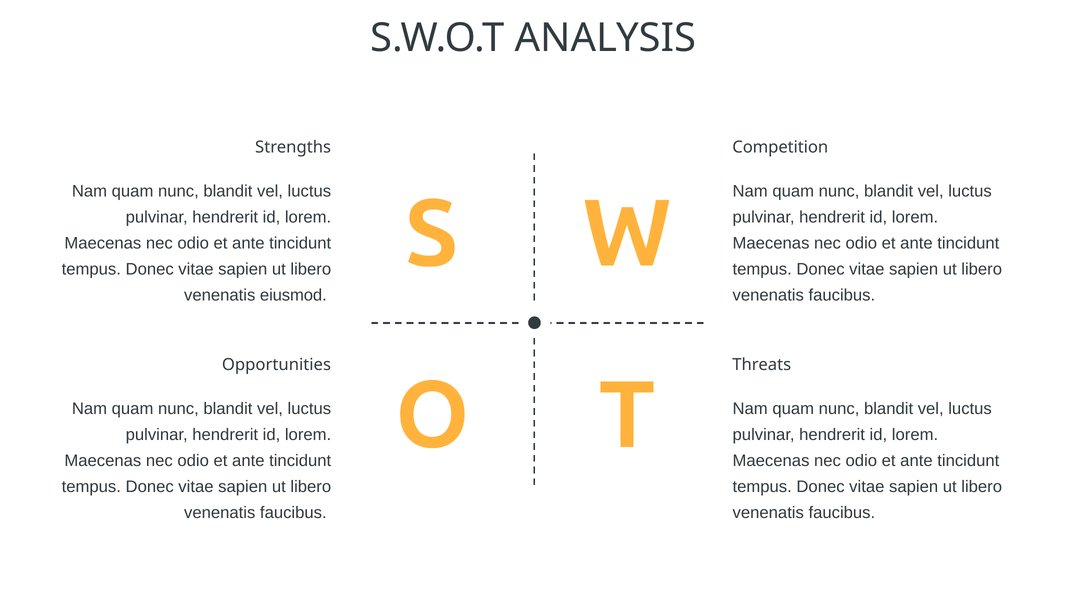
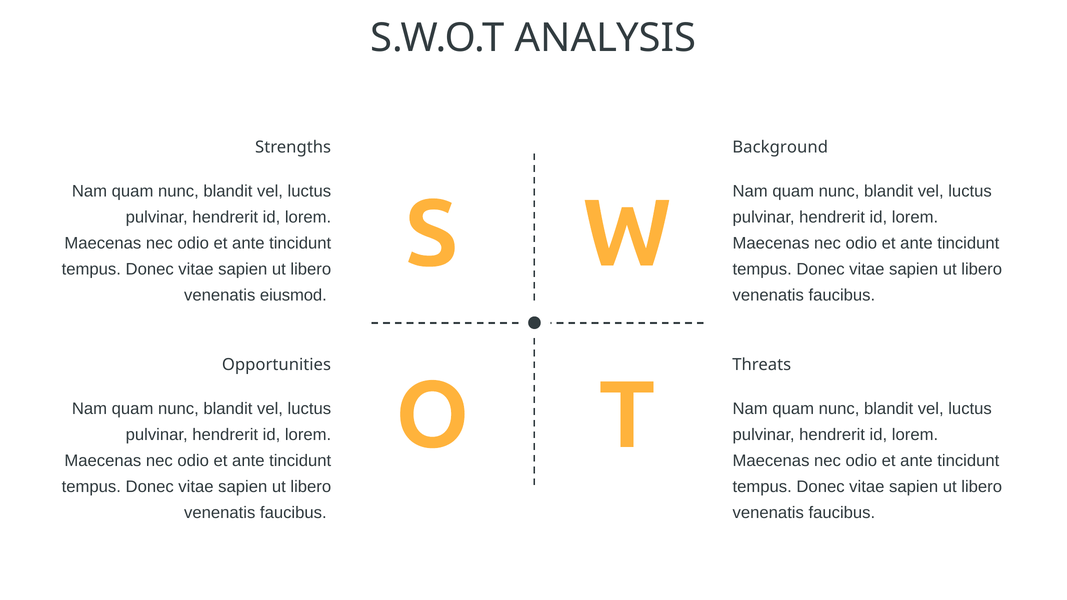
Competition: Competition -> Background (780, 147)
